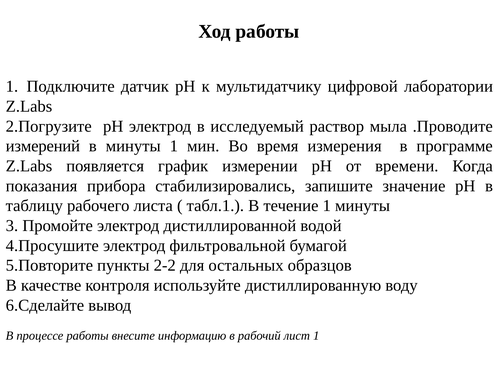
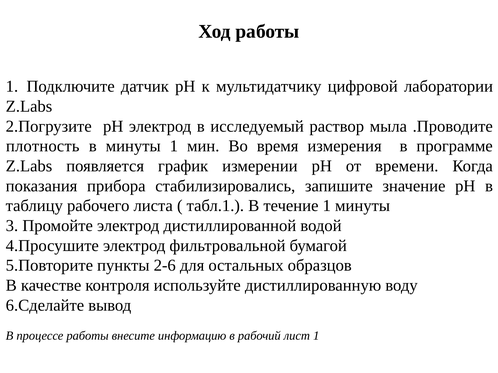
измерений: измерений -> плотность (43, 146)
2-2: 2-2 -> 2-6 (165, 266)
